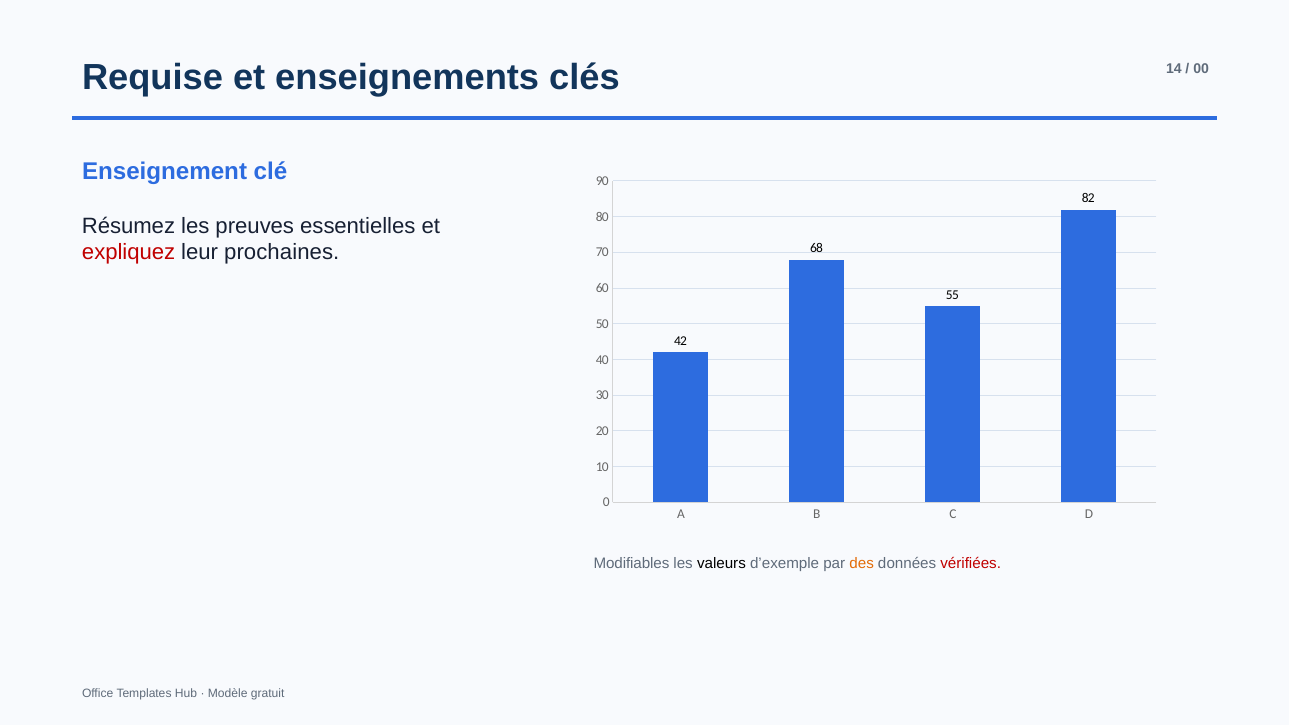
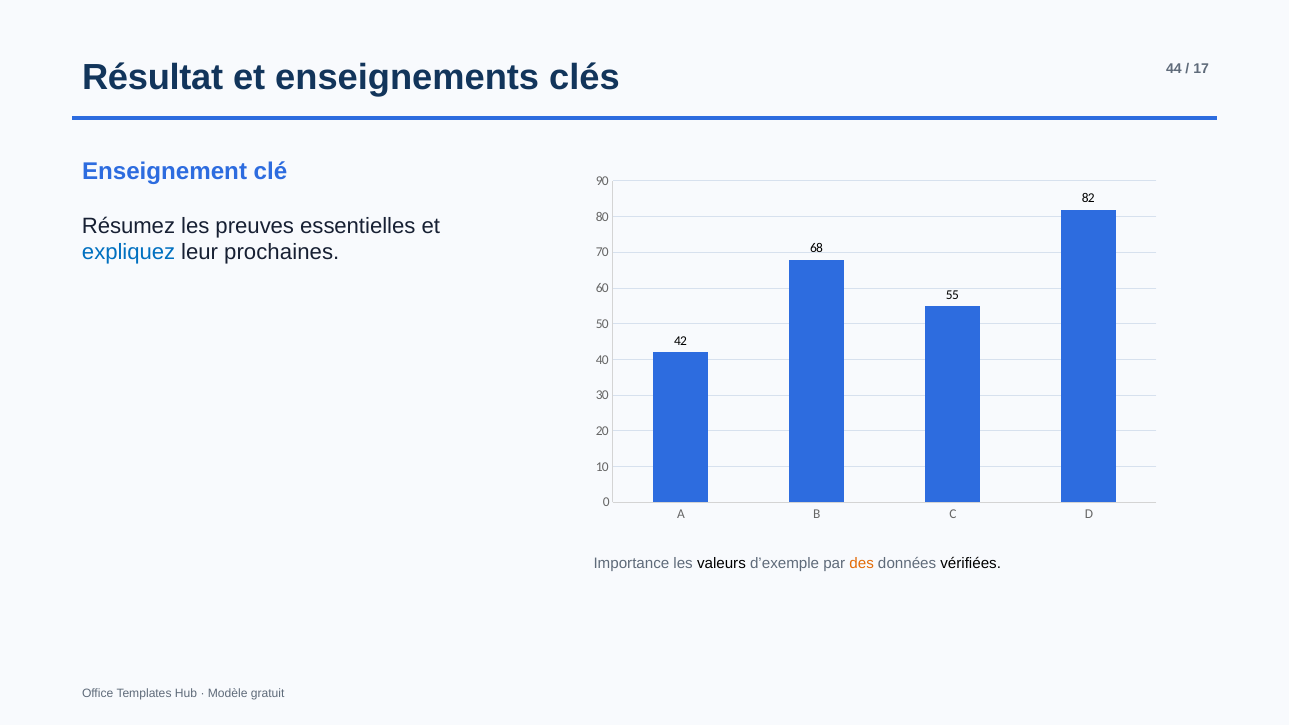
Requise: Requise -> Résultat (153, 77)
14: 14 -> 44 (1174, 69)
00: 00 -> 17 (1201, 69)
expliquez colour: red -> blue (129, 253)
Modifiables: Modifiables -> Importance (631, 564)
vérifiées colour: red -> black (971, 564)
